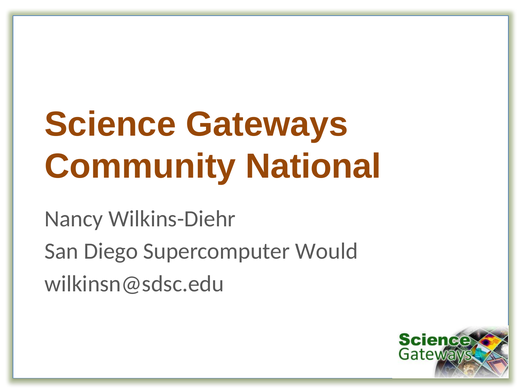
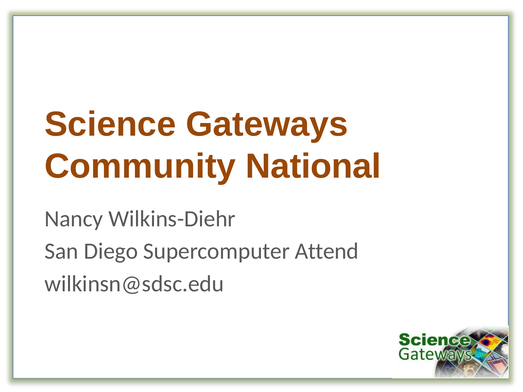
Would: Would -> Attend (327, 251)
